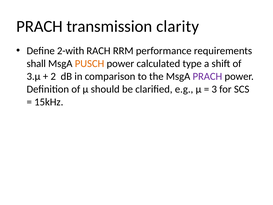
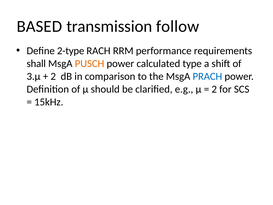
PRACH: PRACH -> BASED (39, 26)
clarity: clarity -> follow (178, 26)
2-with: 2-with -> 2-type (71, 51)
PRACH colour: purple -> blue (207, 76)
3: 3 -> 2 (214, 89)
